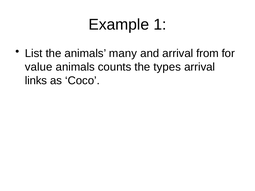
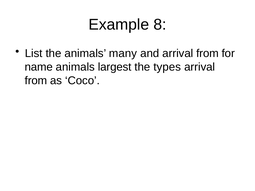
1: 1 -> 8 (160, 25)
value: value -> name (39, 67)
counts: counts -> largest (115, 67)
links: links -> from (36, 81)
